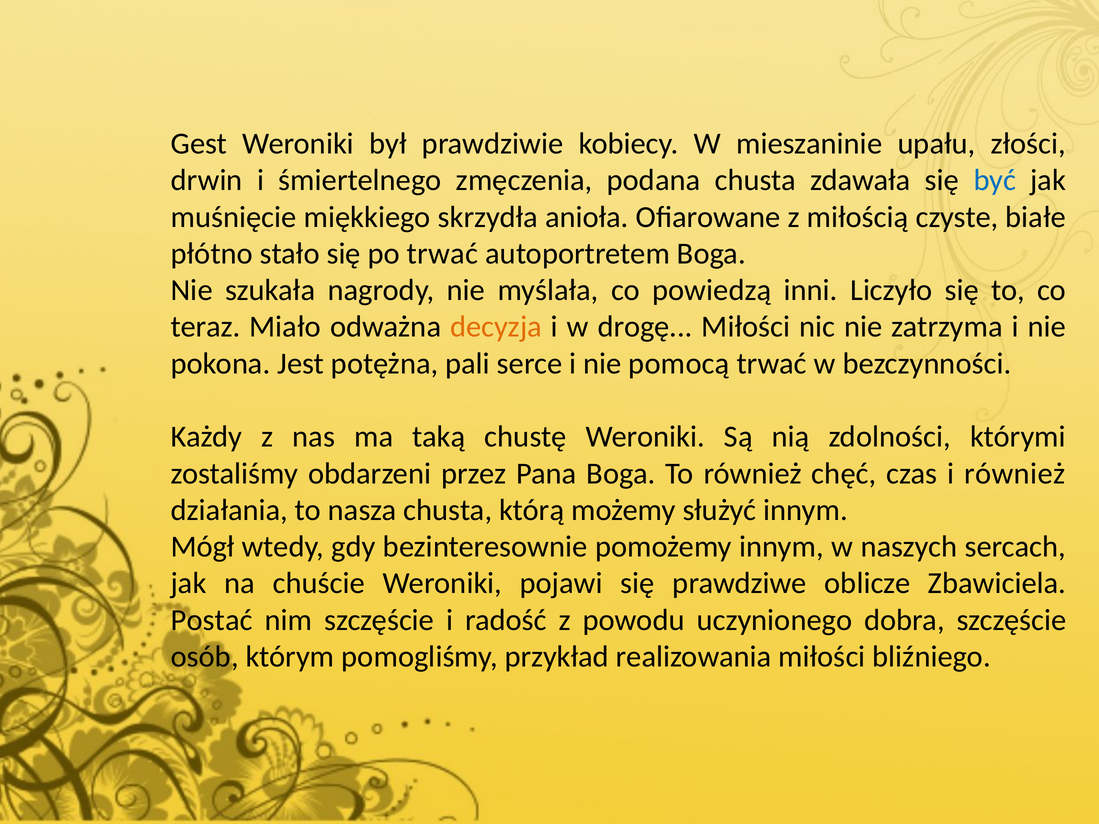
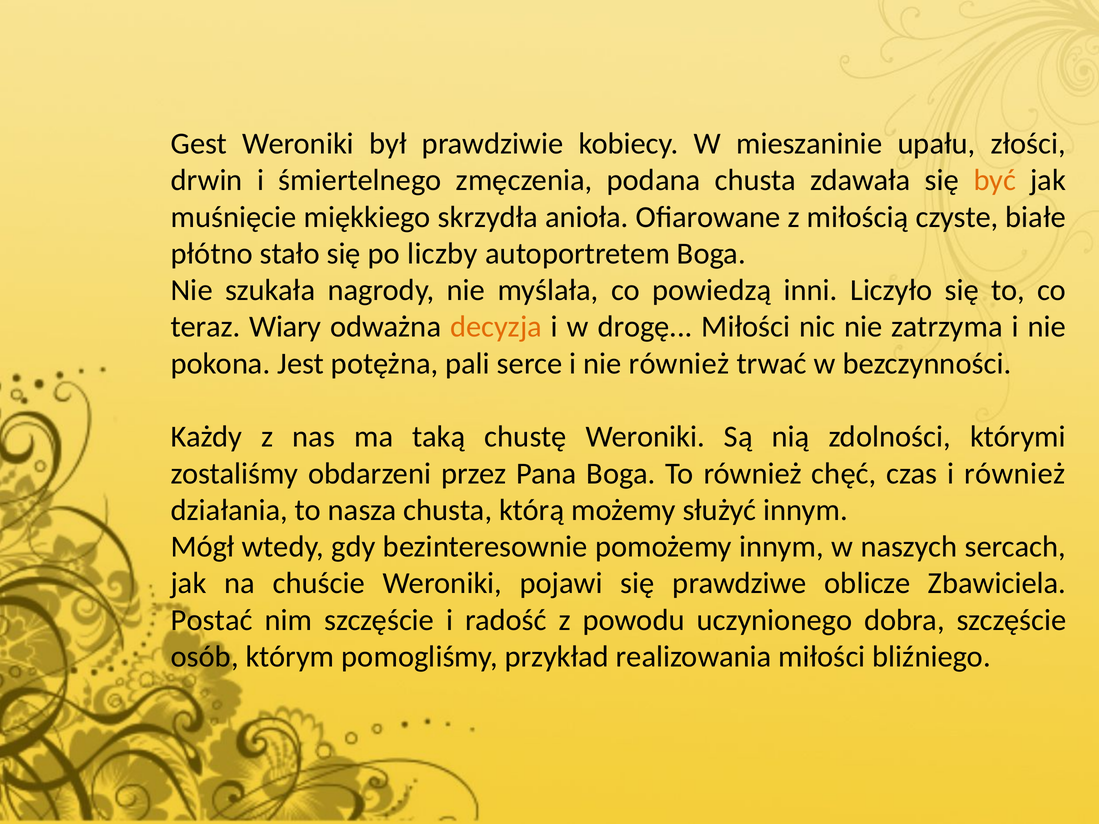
być colour: blue -> orange (995, 180)
po trwać: trwać -> liczby (442, 254)
Miało: Miało -> Wiary (285, 327)
nie pomocą: pomocą -> również (679, 364)
